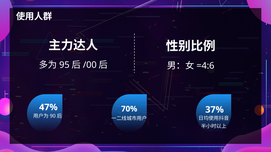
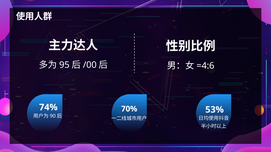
47%: 47% -> 74% (48, 108)
37%: 37% -> 53% (215, 110)
